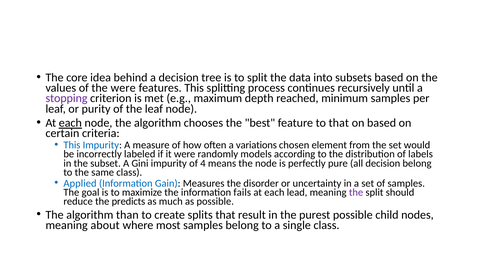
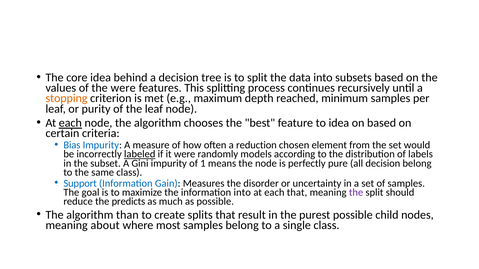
stopping colour: purple -> orange (66, 99)
to that: that -> idea (339, 123)
This: This -> Bias (72, 145)
variations: variations -> reduction (256, 145)
labeled underline: none -> present (140, 154)
4: 4 -> 1 (203, 163)
Applied: Applied -> Support (80, 184)
information fails: fails -> into (242, 193)
each lead: lead -> that (297, 193)
